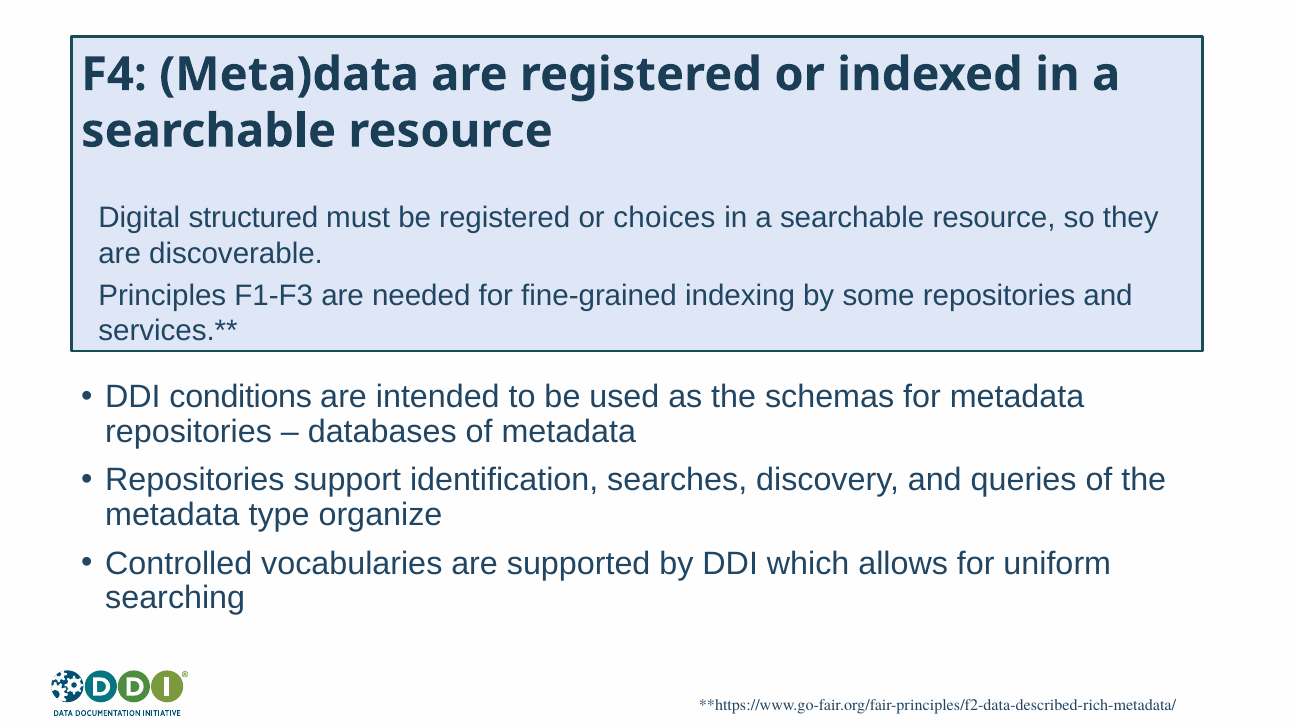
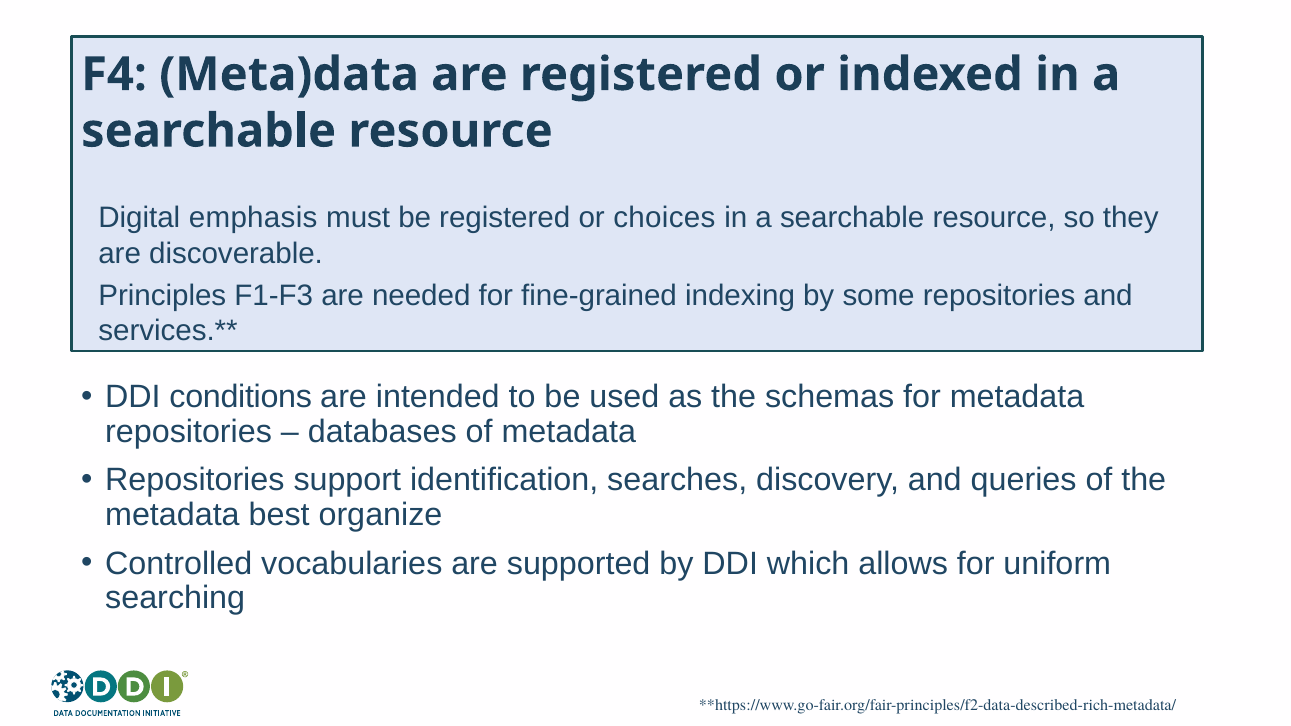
structured: structured -> emphasis (253, 218)
type: type -> best (279, 515)
